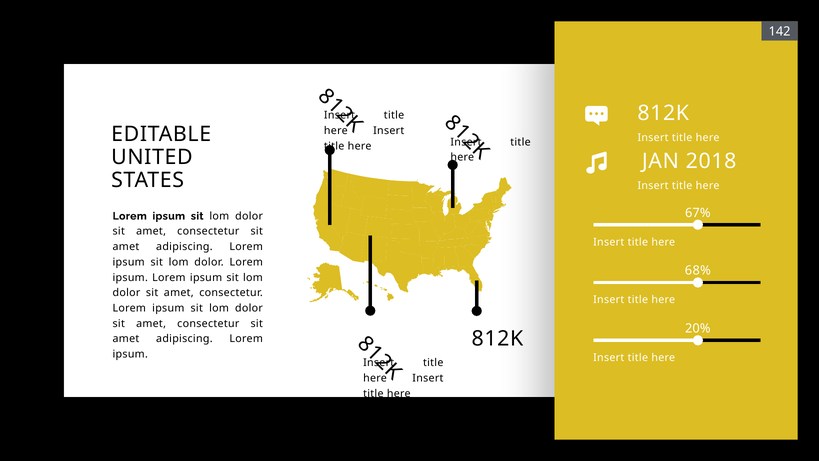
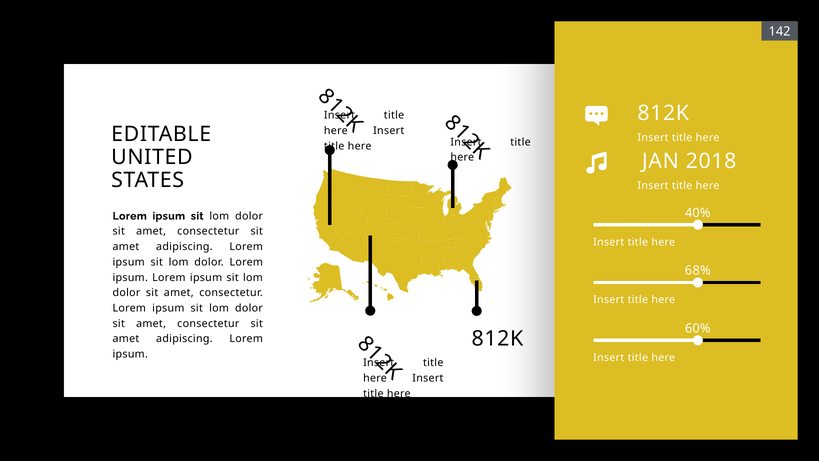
67%: 67% -> 40% (698, 213)
20%: 20% -> 60% (698, 328)
